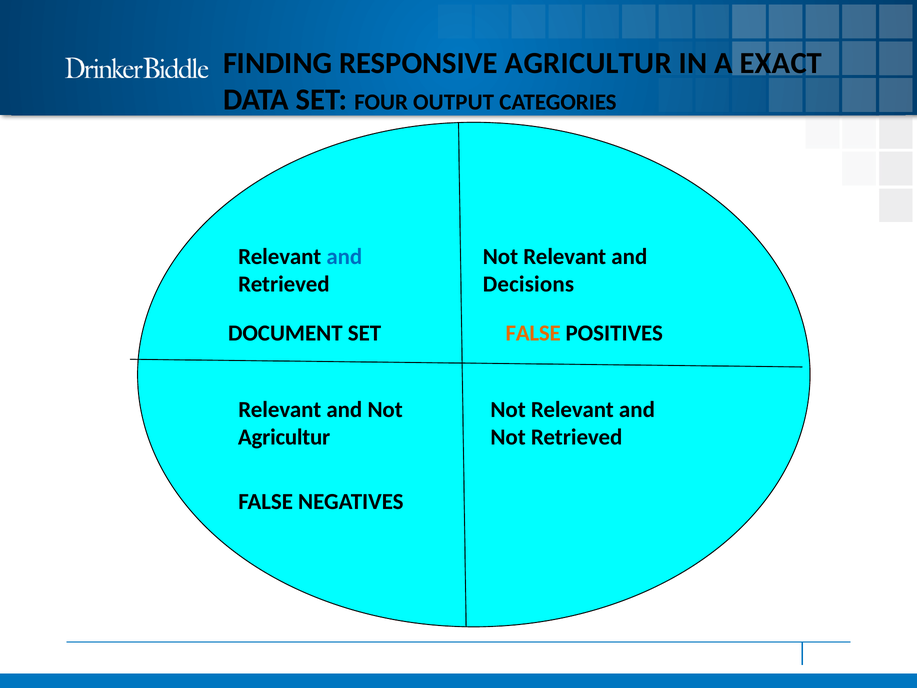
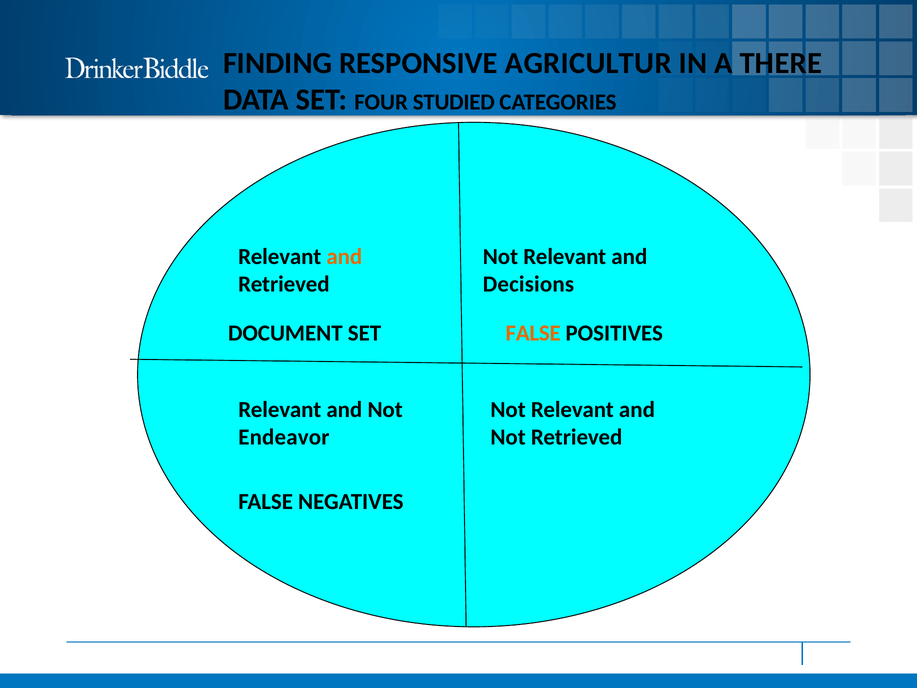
EXACT: EXACT -> THERE (781, 63)
OUTPUT: OUTPUT -> STUDIED (454, 102)
and colour: blue -> orange (344, 257)
Agricultur: Agricultur -> Endeavor (284, 437)
